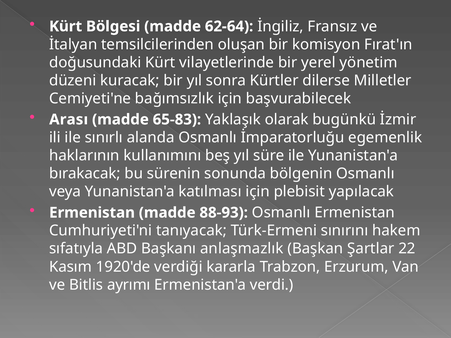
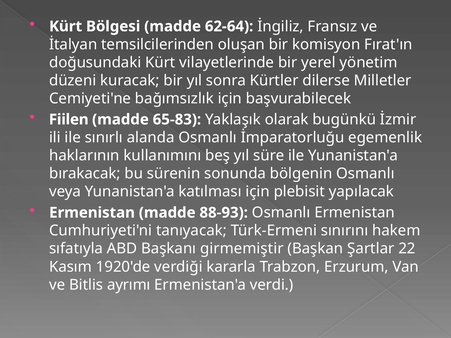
Arası: Arası -> Fiilen (69, 120)
anlaşmazlık: anlaşmazlık -> girmemiştir (242, 249)
